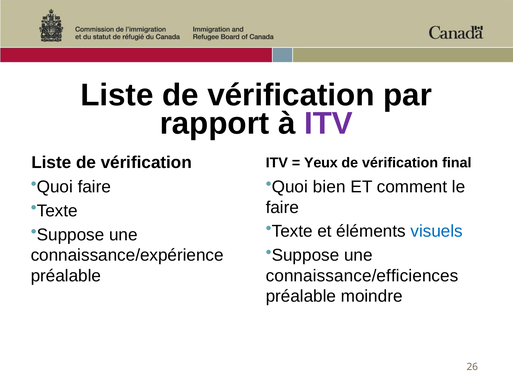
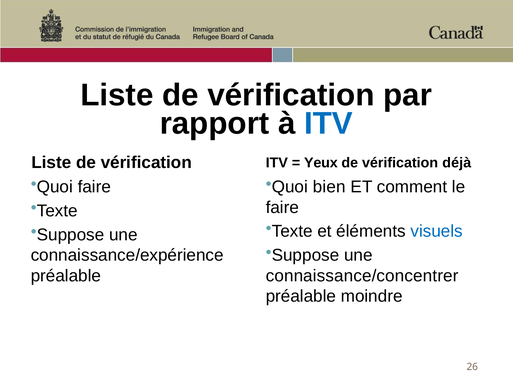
ITV colour: purple -> blue (329, 124)
final: final -> déjà (457, 163)
connaissance/efficiences: connaissance/efficiences -> connaissance/concentrer (362, 276)
